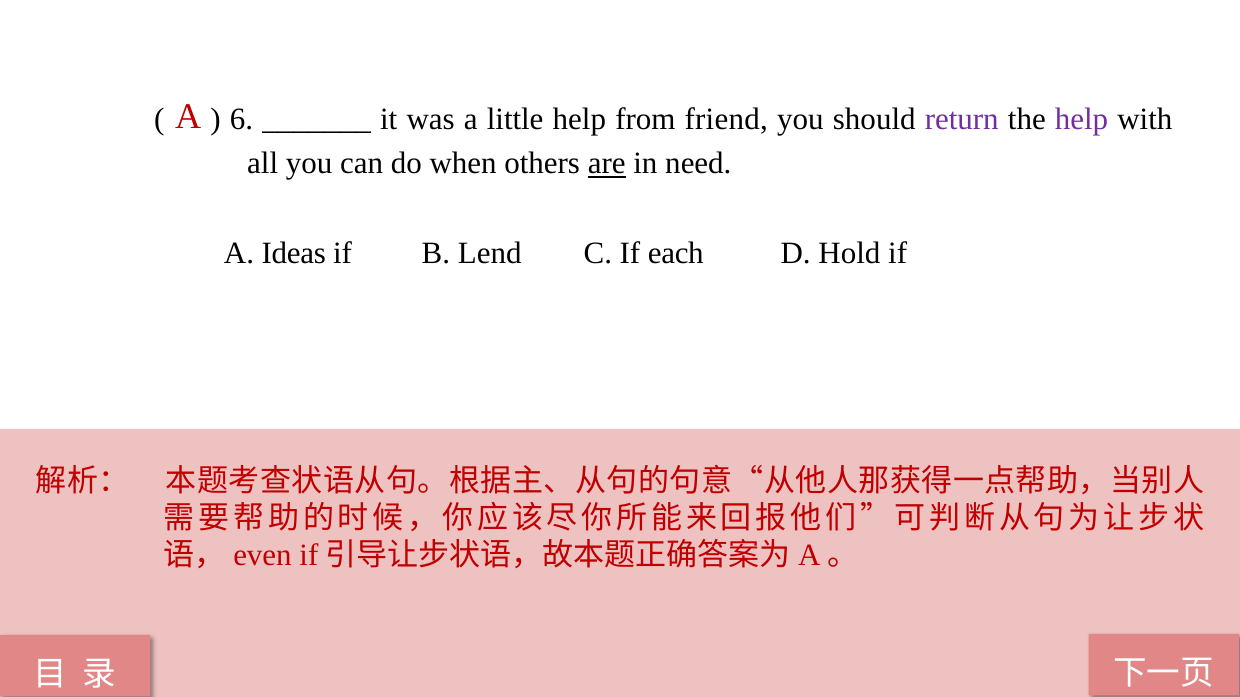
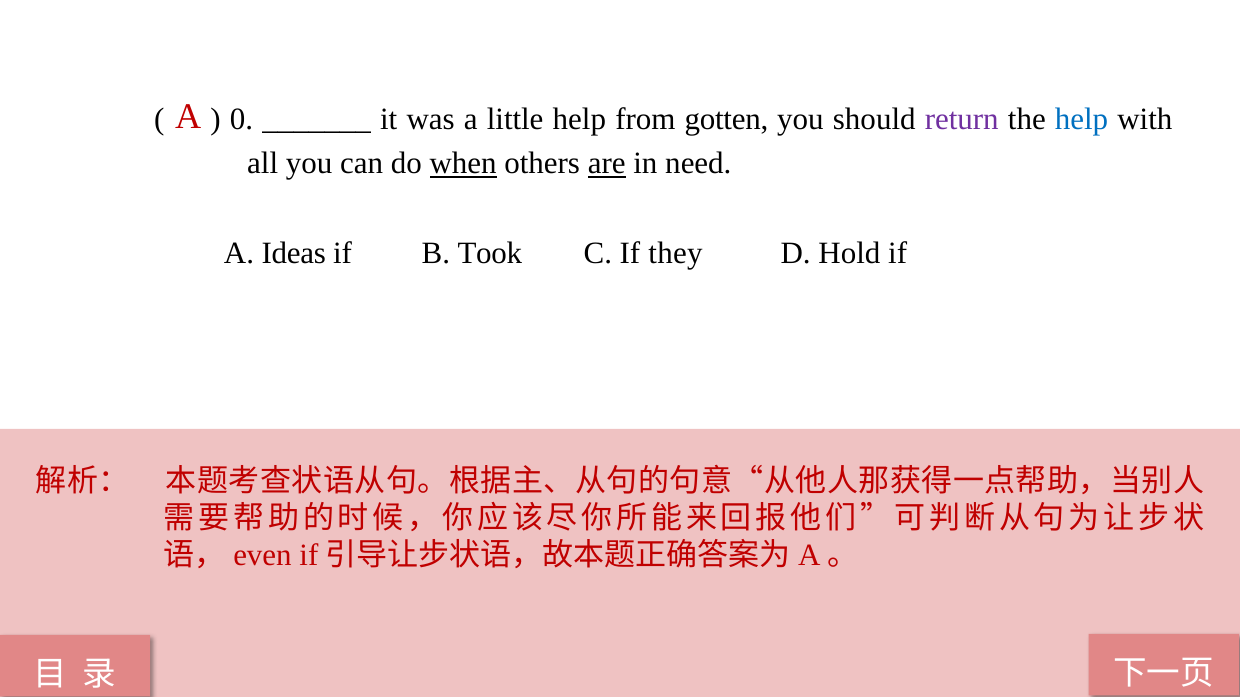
6: 6 -> 0 (242, 119)
friend: friend -> gotten (726, 119)
help colour: purple -> blue (1082, 119)
when underline: none -> present (463, 164)
Lend: Lend -> Took (490, 253)
each: each -> they (676, 253)
